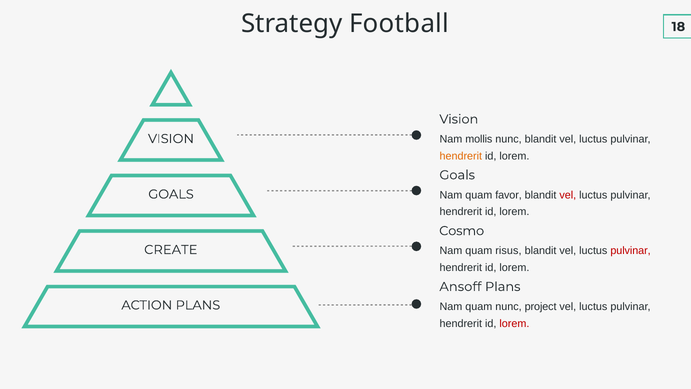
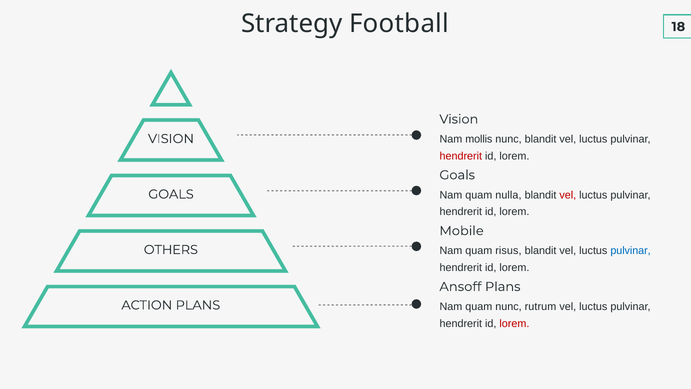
hendrerit colour: orange -> red (461, 156)
favor: favor -> nulla (508, 195)
Cosmo: Cosmo -> Mobile (462, 231)
pulvinar colour: red -> blue (631, 251)
CREATE: CREATE -> OTHERS (171, 250)
project: project -> rutrum (541, 306)
